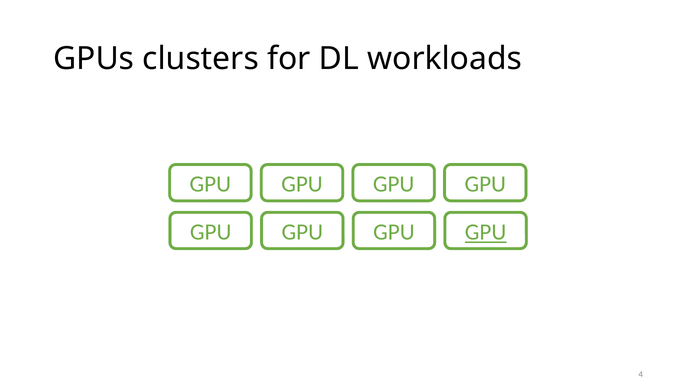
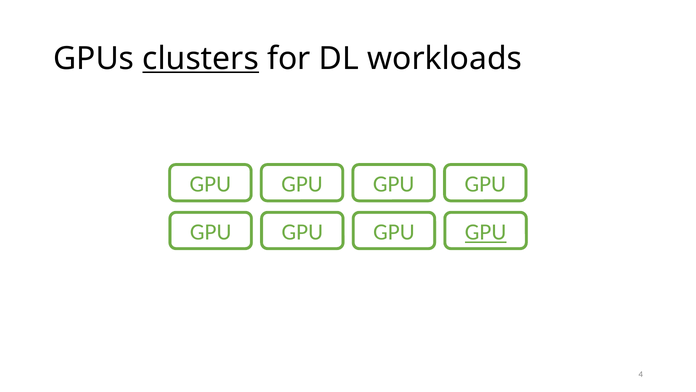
clusters underline: none -> present (201, 58)
